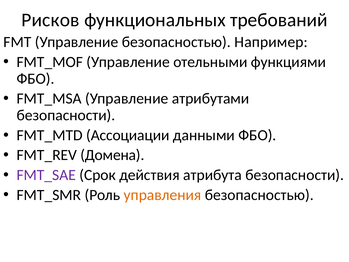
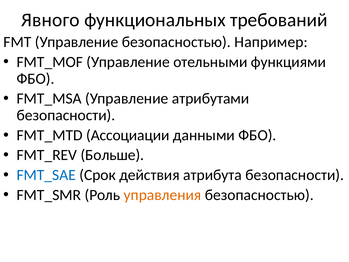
Рисков: Рисков -> Явного (50, 20)
Домена: Домена -> Больше (112, 155)
FMT_SAE colour: purple -> blue (46, 175)
